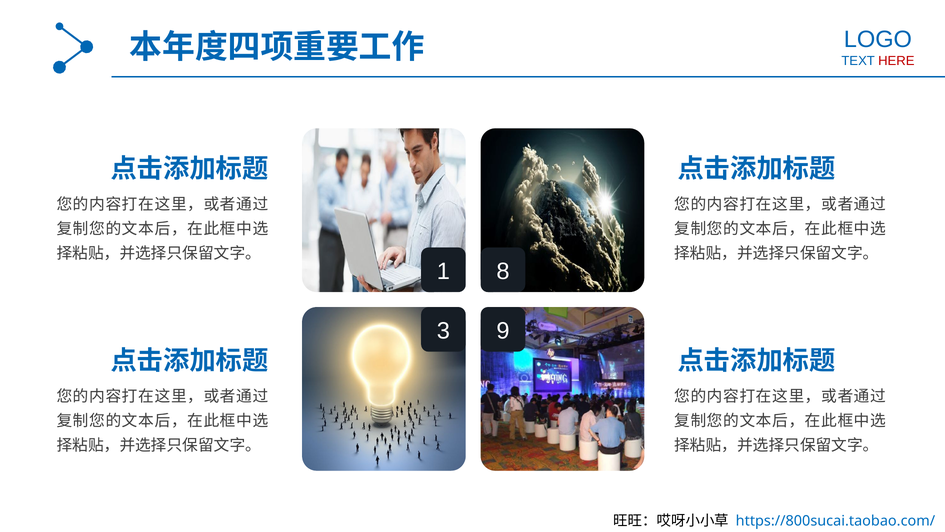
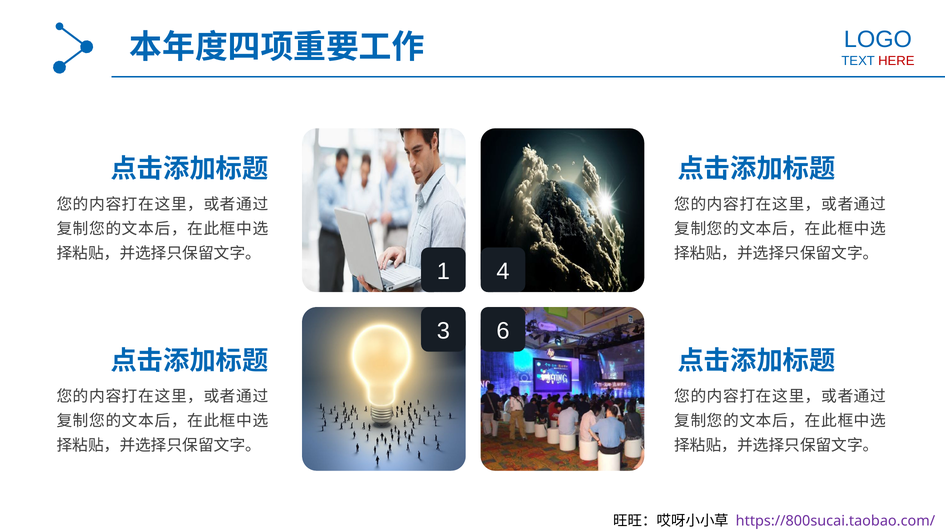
8: 8 -> 4 (503, 271)
9: 9 -> 6 (503, 331)
https://800sucai.taobao.com/ colour: blue -> purple (835, 521)
